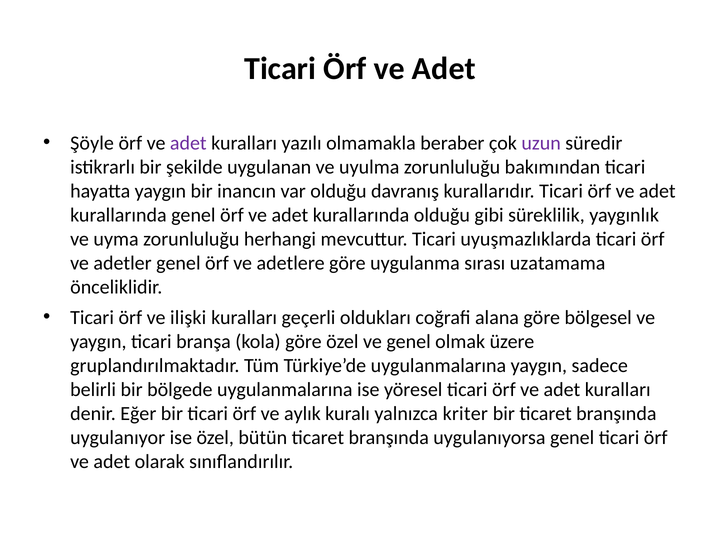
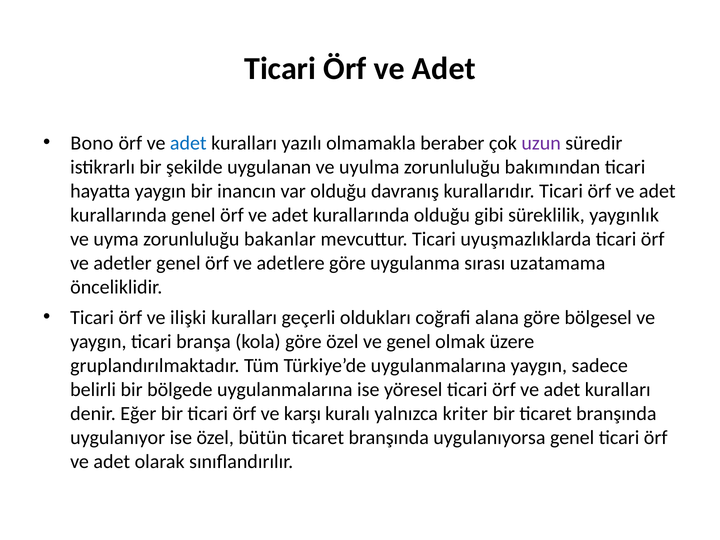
Şöyle: Şöyle -> Bono (92, 143)
adet colour: purple -> blue (188, 143)
herhangi: herhangi -> bakanlar (280, 239)
aylık: aylık -> karşı (303, 414)
